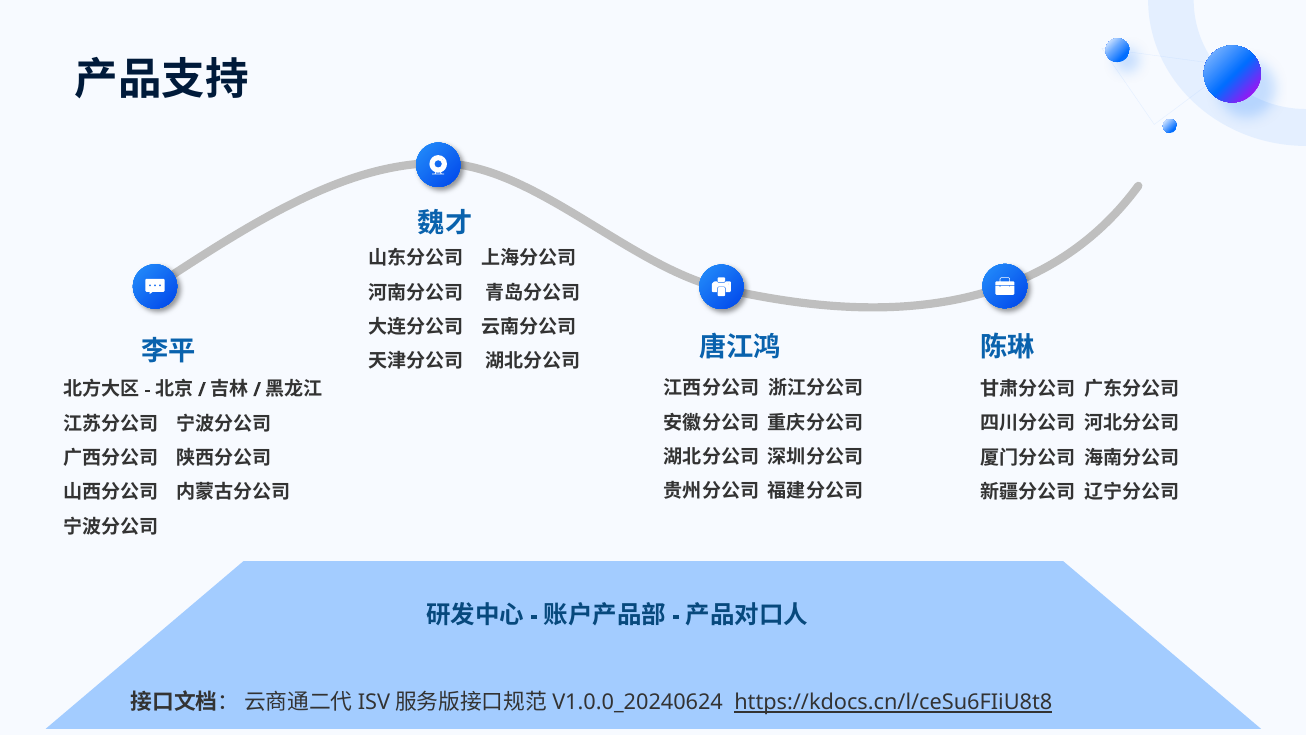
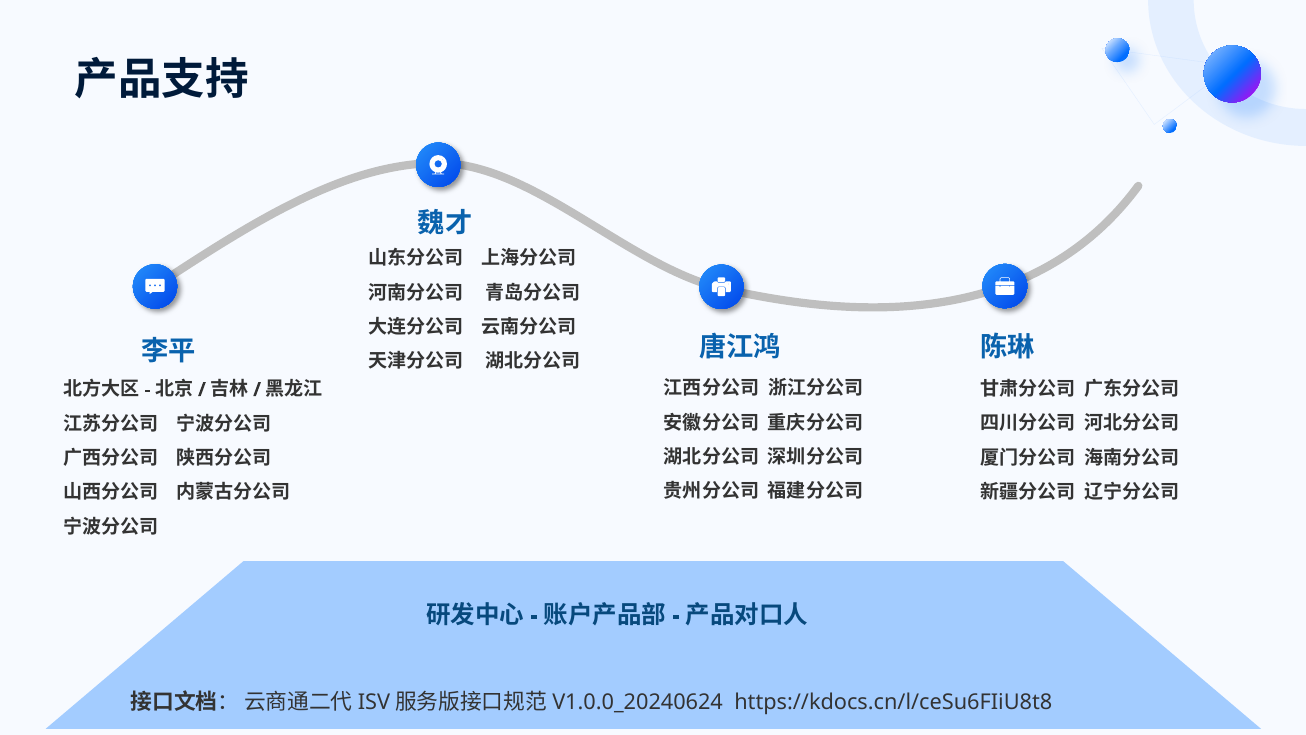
https://kdocs.cn/l/ceSu6FIiU8t8 underline: present -> none (893, 702)
